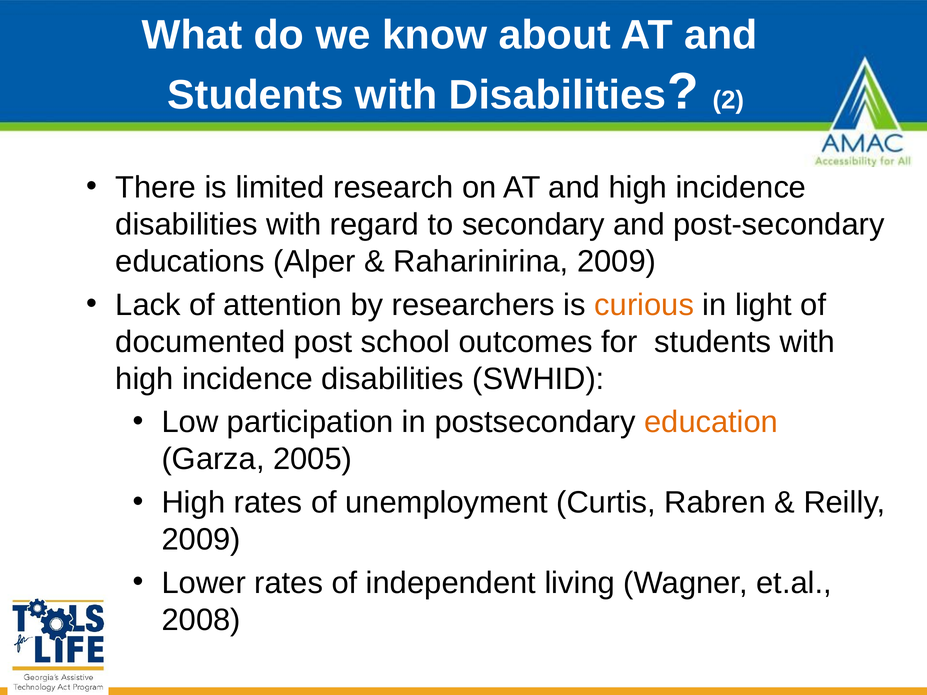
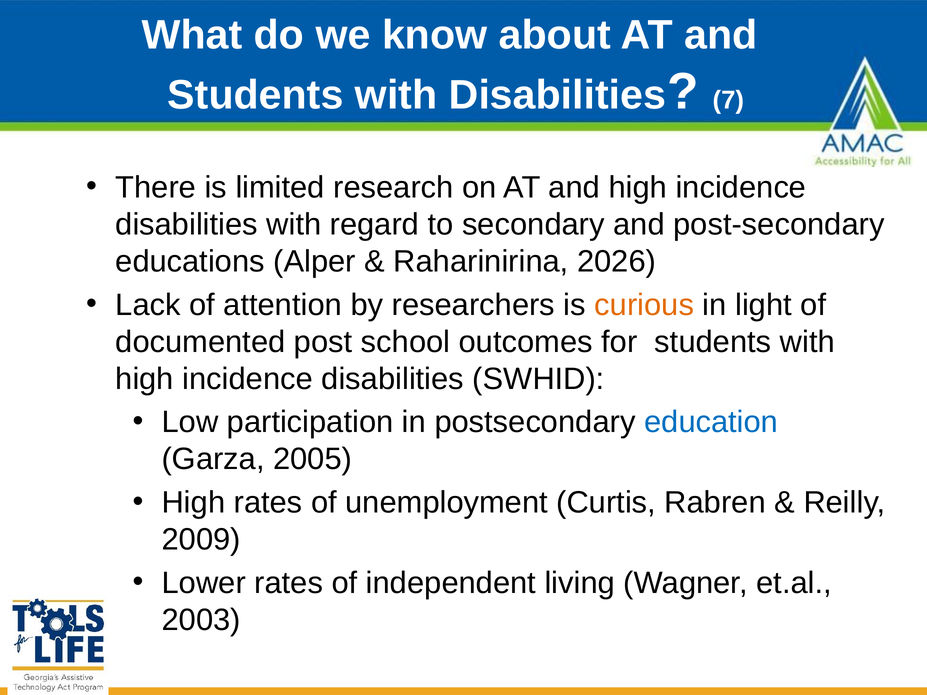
2: 2 -> 7 (728, 100)
Raharinirina 2009: 2009 -> 2026 (617, 262)
education colour: orange -> blue (711, 422)
2008: 2008 -> 2003 (201, 620)
